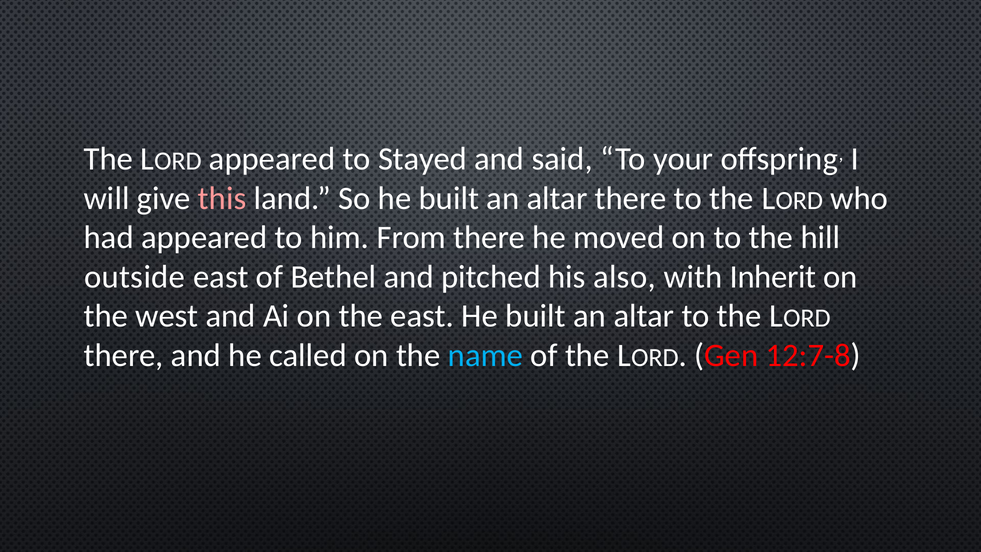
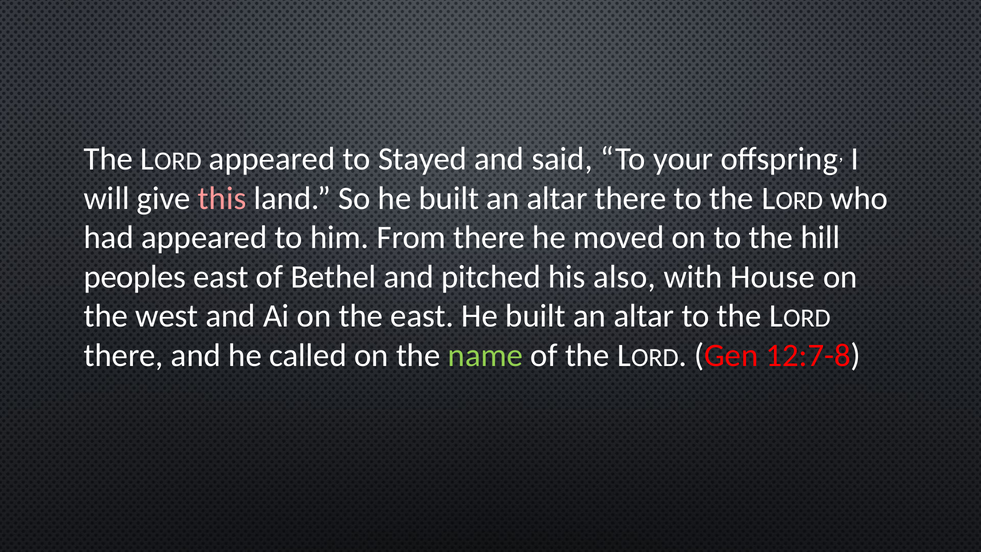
outside: outside -> peoples (135, 277)
Inherit: Inherit -> House (773, 277)
name colour: light blue -> light green (485, 355)
